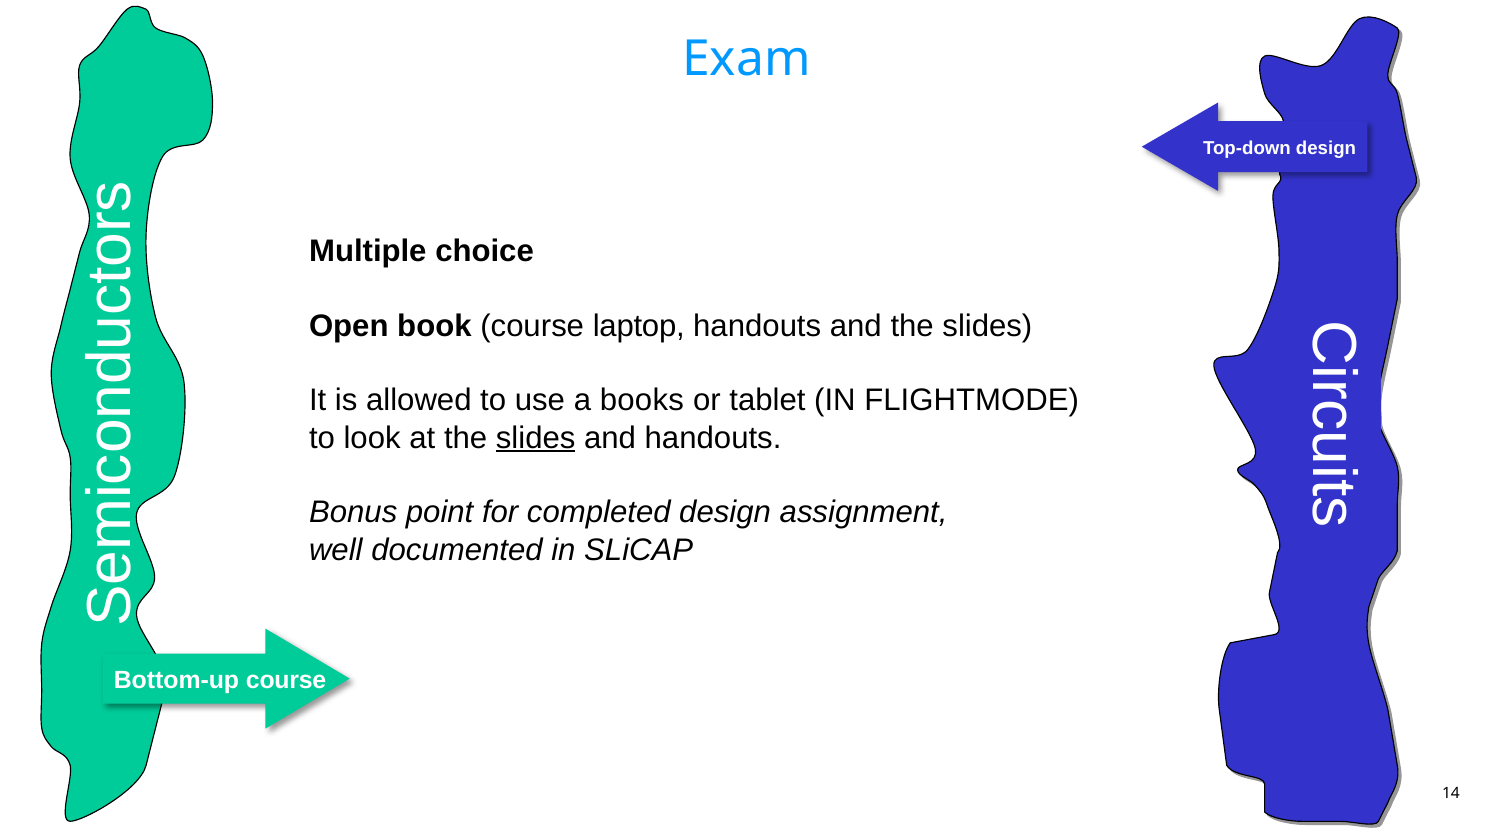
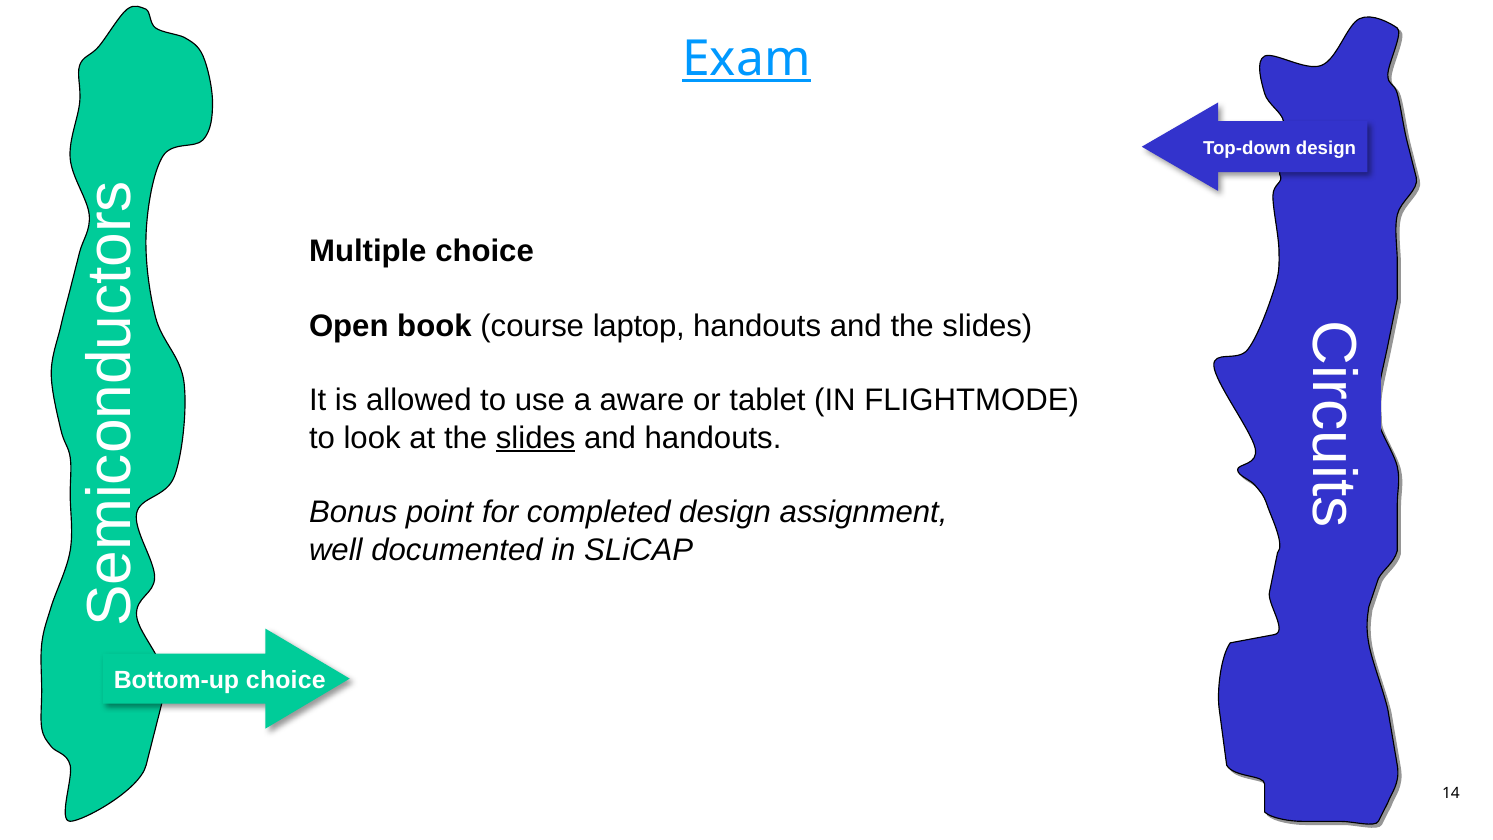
Exam underline: none -> present (746, 59)
books: books -> aware (642, 400)
Bottom-up course: course -> choice (286, 680)
